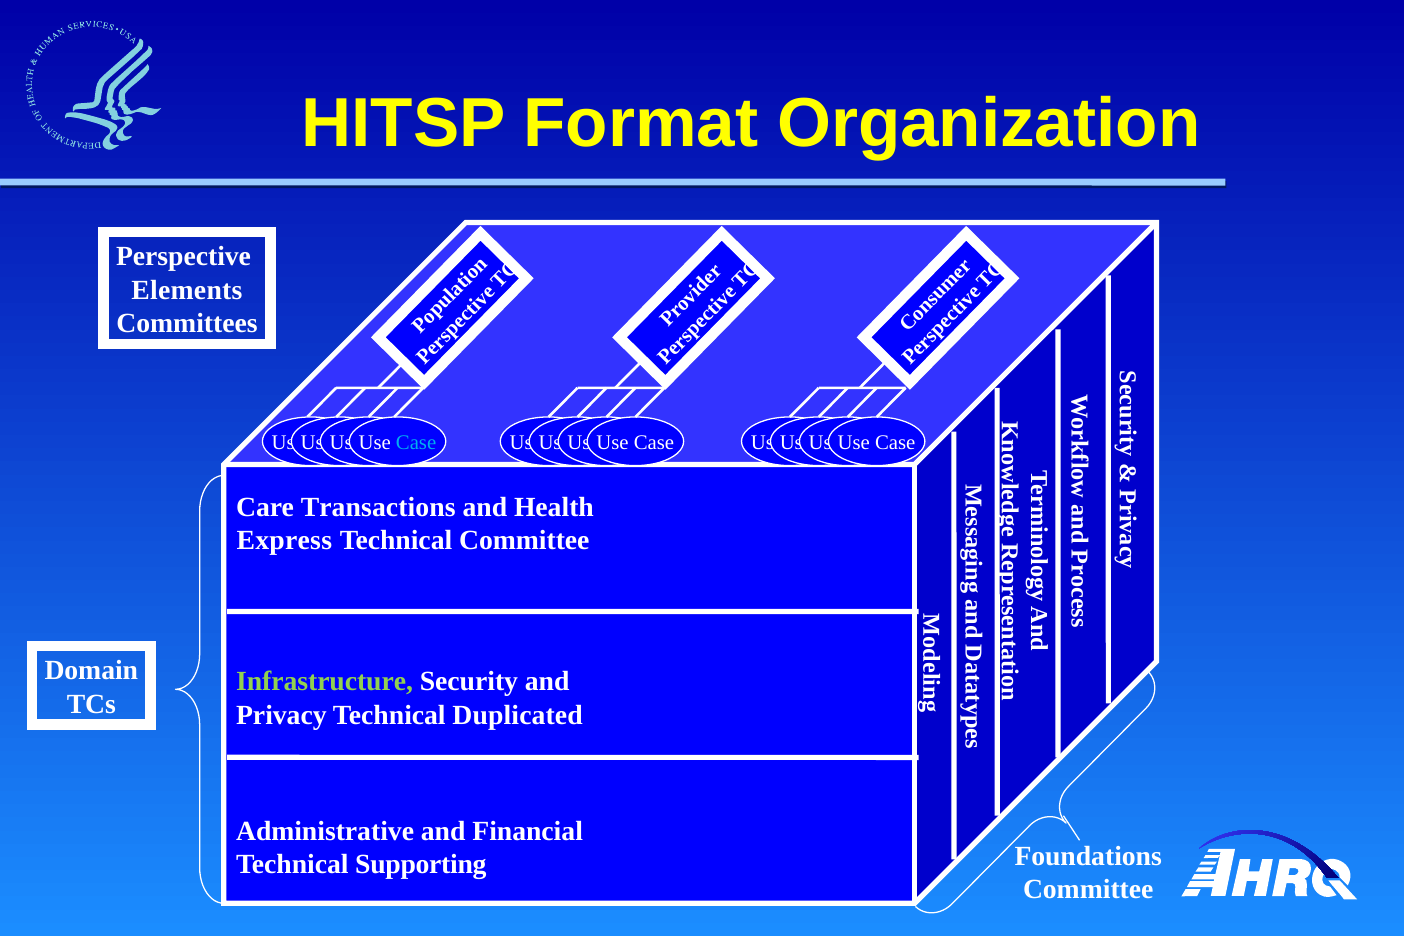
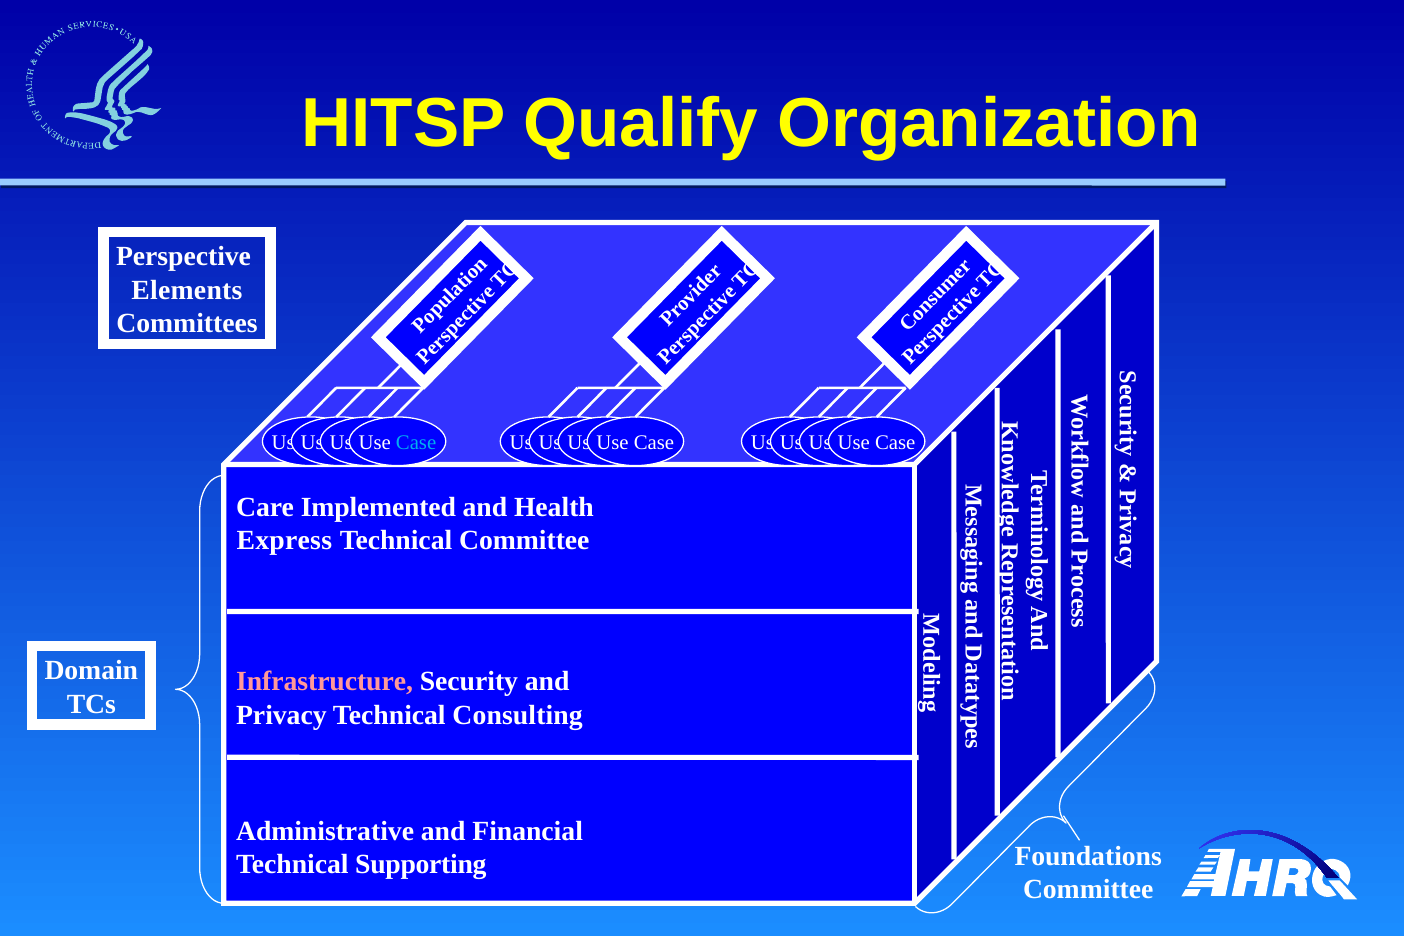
Format: Format -> Qualify (641, 123)
Transactions: Transactions -> Implemented (378, 507)
Infrastructure colour: light green -> pink (325, 682)
Duplicated: Duplicated -> Consulting (518, 715)
